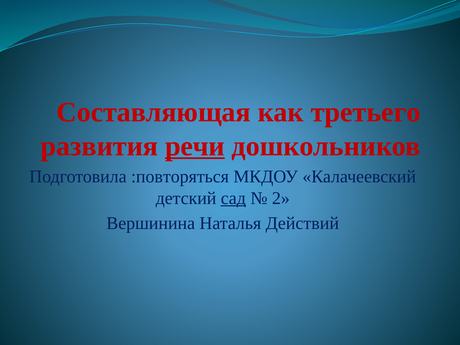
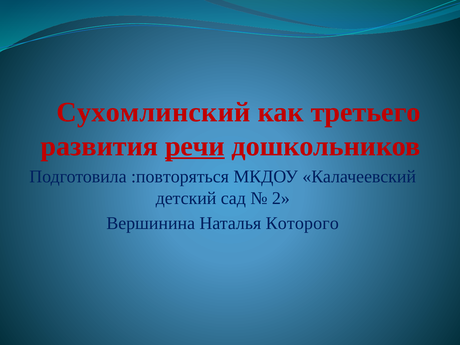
Составляющая: Составляющая -> Сухомлинский (154, 112)
сад underline: present -> none (233, 198)
Действий: Действий -> Которого (302, 223)
